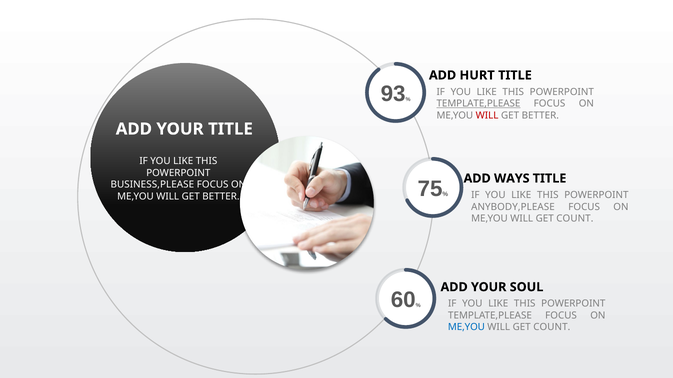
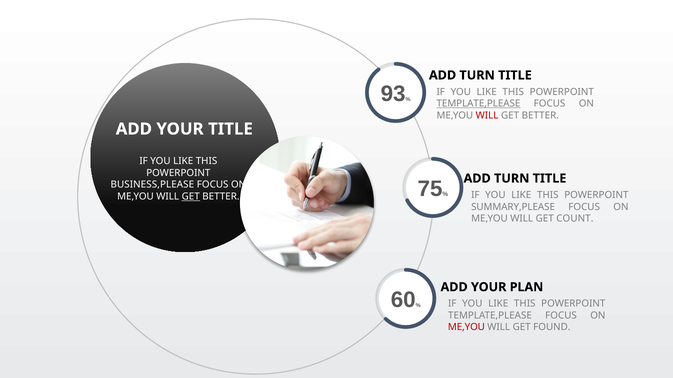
HURT: HURT -> TURN (477, 75)
WAYS: WAYS -> TURN (512, 179)
GET underline: none -> present (191, 197)
ANYBODY,PLEASE: ANYBODY,PLEASE -> SUMMARY,PLEASE (513, 207)
SOUL: SOUL -> PLAN (527, 287)
ME,YOU colour: blue -> red (466, 328)
COUNT: COUNT -> FOUND (552, 328)
